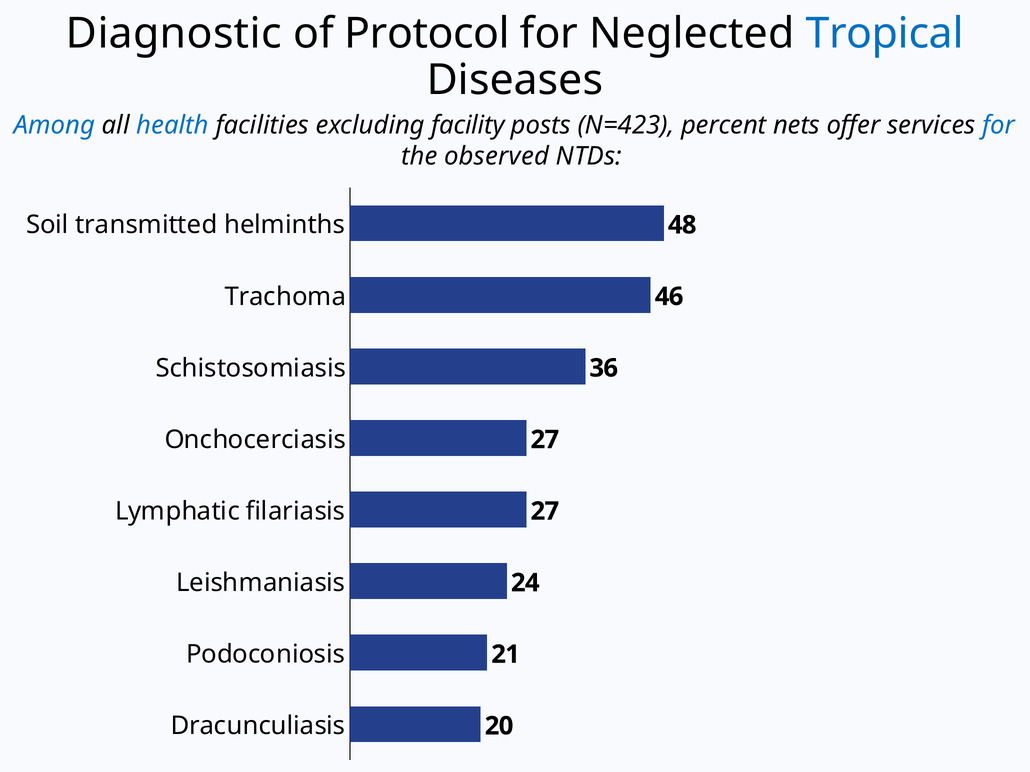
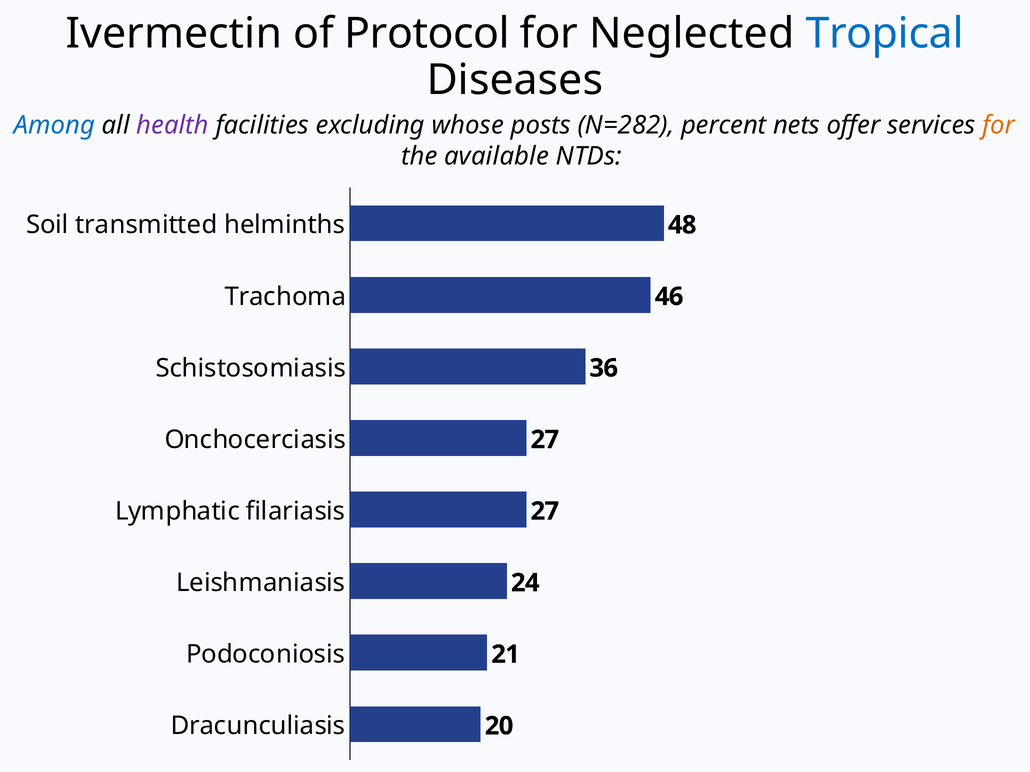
Diagnostic: Diagnostic -> Ivermectin (174, 34)
health colour: blue -> purple (173, 125)
facility: facility -> whose (468, 125)
N=423: N=423 -> N=282 (626, 125)
for colour: blue -> orange (999, 125)
observed: observed -> available (497, 156)
